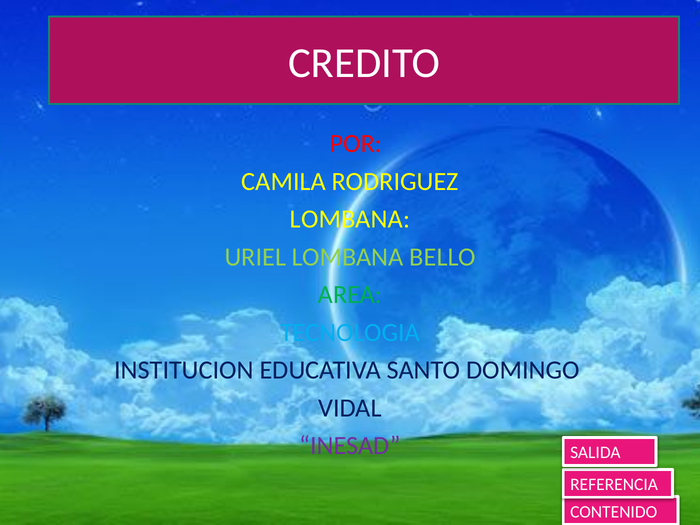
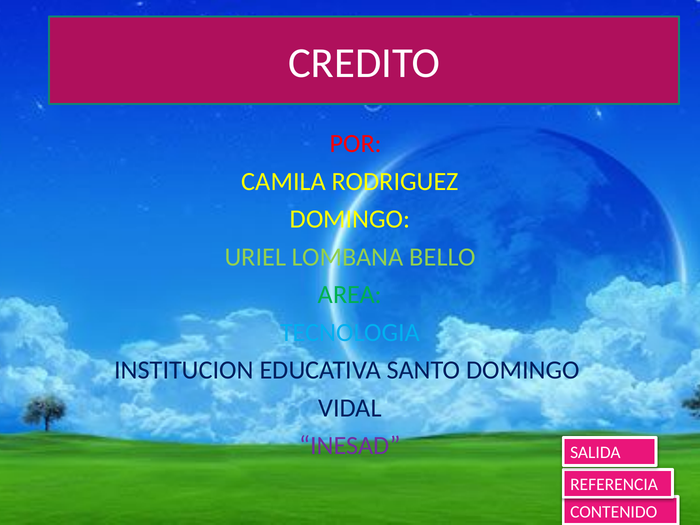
LOMBANA: LOMBANA -> DOMINGO (350, 219)
